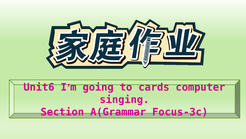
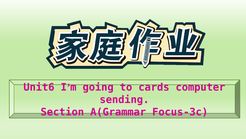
singing: singing -> sending (124, 99)
